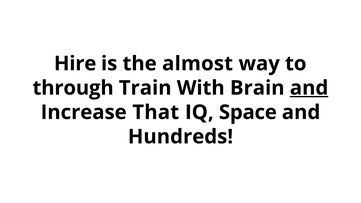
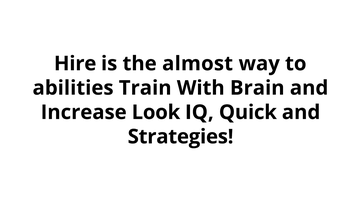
through: through -> abilities (73, 88)
and underline: present -> none (309, 88)
That: That -> Look (156, 112)
Space: Space -> Quick (248, 112)
Hundreds: Hundreds -> Strategies (181, 137)
